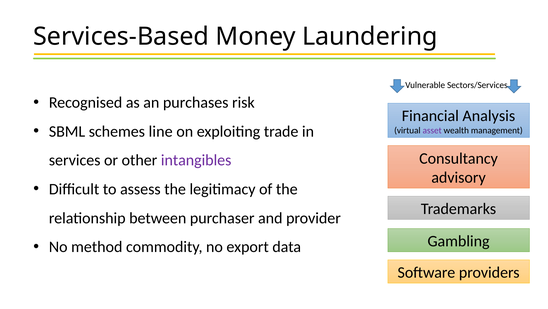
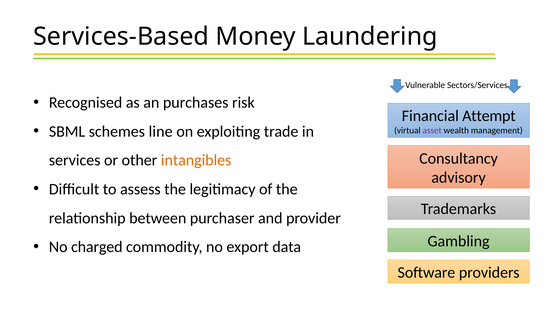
Analysis: Analysis -> Attempt (489, 116)
intangibles colour: purple -> orange (196, 160)
method: method -> charged (97, 246)
